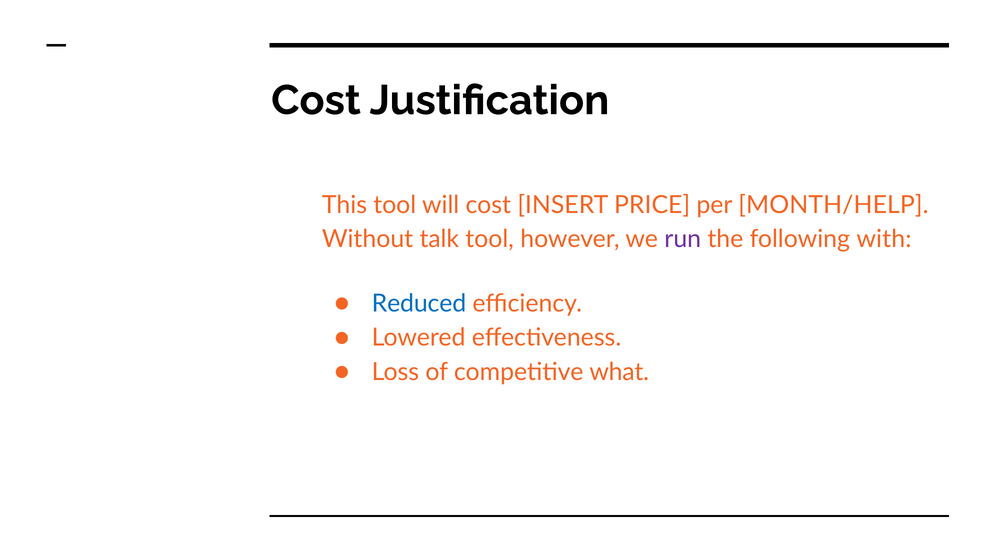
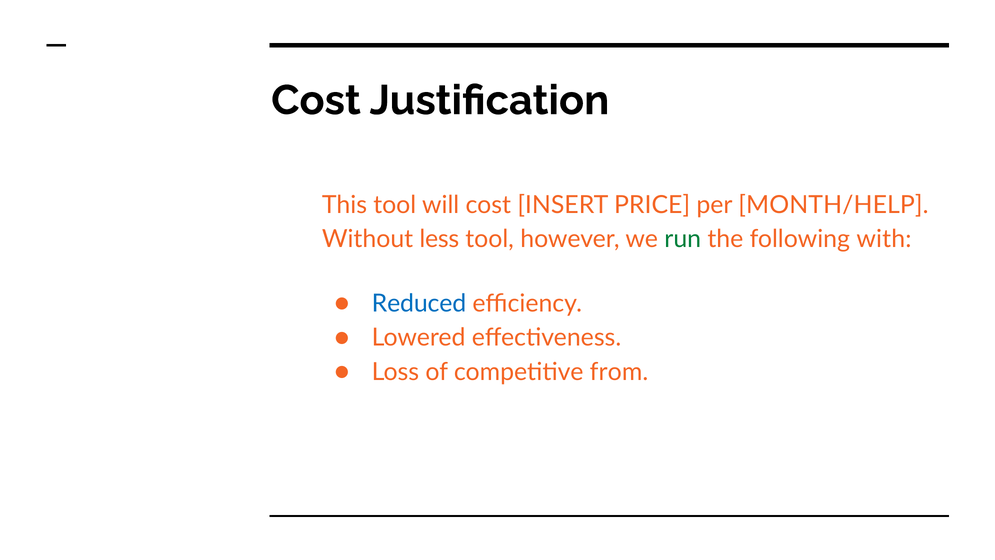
talk: talk -> less (439, 239)
run colour: purple -> green (683, 239)
what: what -> from (619, 372)
